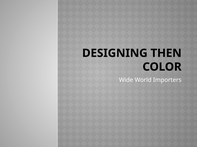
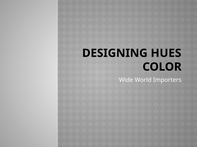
THEN: THEN -> HUES (166, 53)
